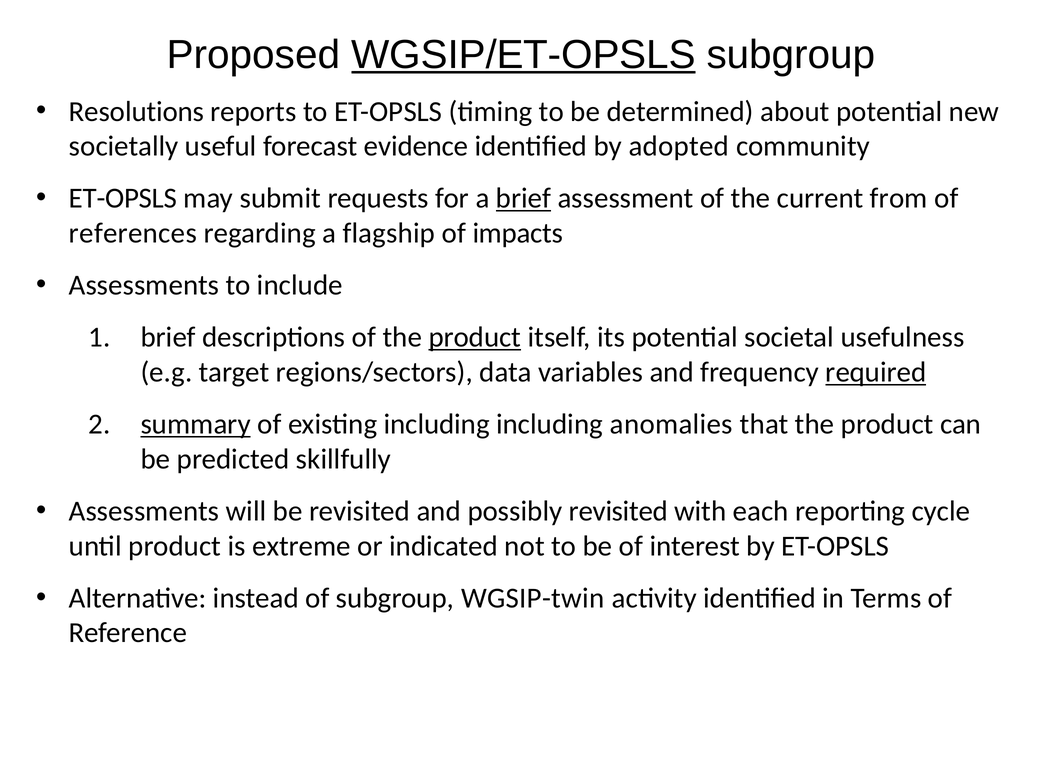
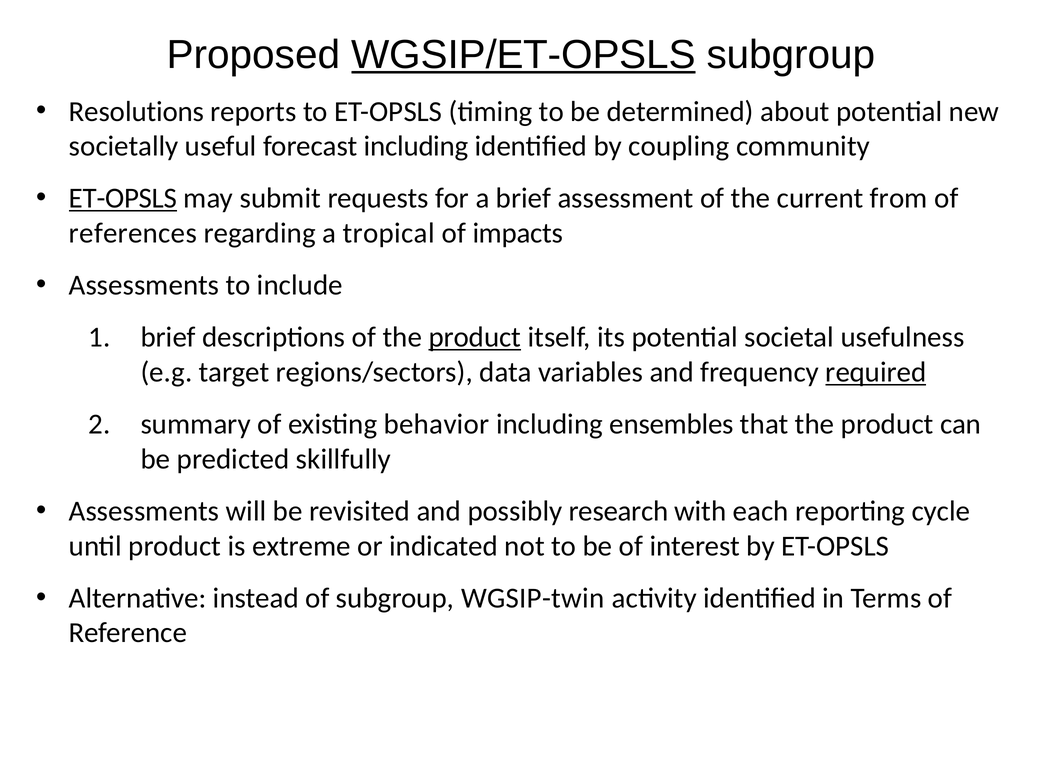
forecast evidence: evidence -> including (416, 146)
adopted: adopted -> coupling (679, 146)
ET-OPSLS underline: none -> present (123, 198)
brief underline: present -> none (524, 198)
flagship: flagship -> tropical (389, 233)
summary underline: present -> none (196, 424)
existing including: including -> behavior (437, 424)
anomalies: anomalies -> ensembles (672, 424)
possibly revisited: revisited -> research (618, 511)
